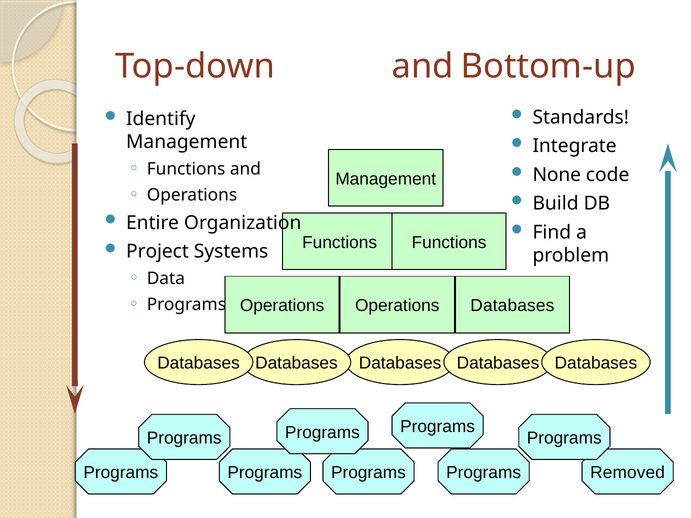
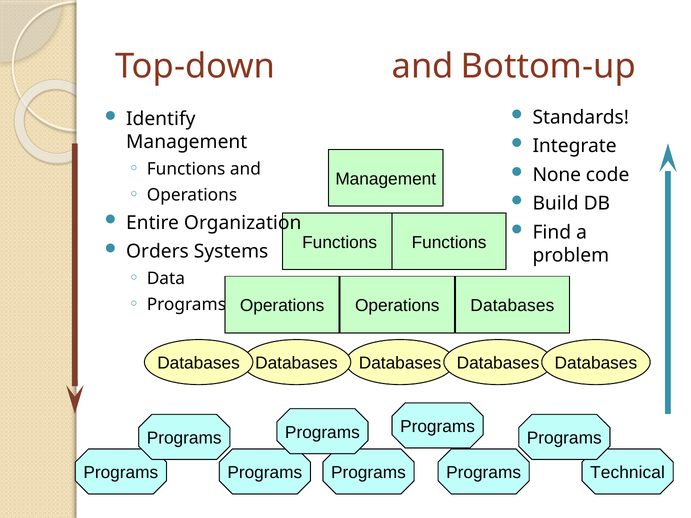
Project: Project -> Orders (157, 252)
Removed: Removed -> Technical (628, 473)
